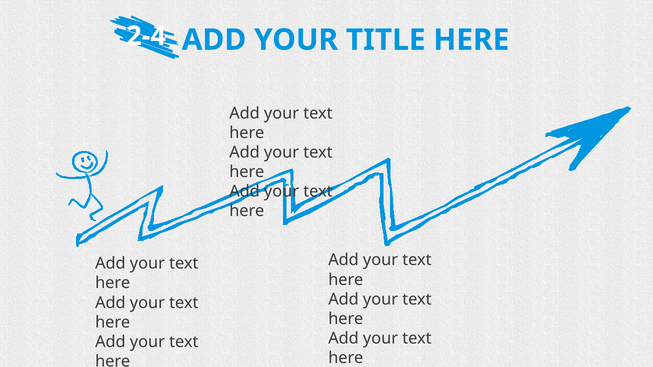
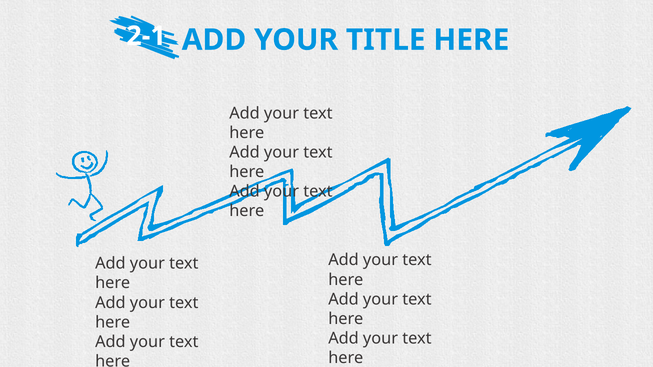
2-4: 2-4 -> 2-1 (146, 36)
